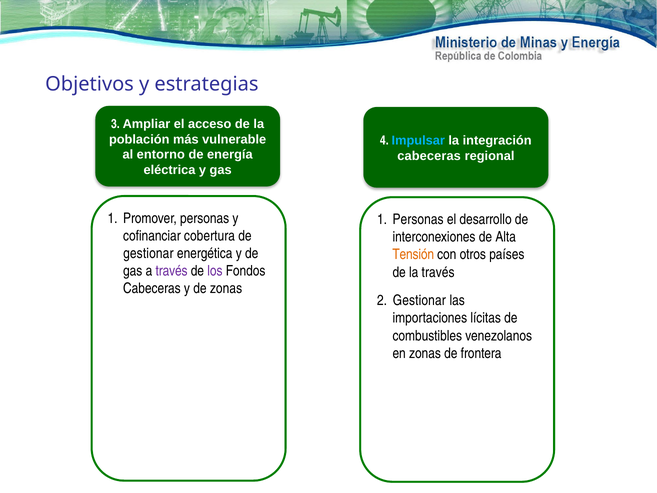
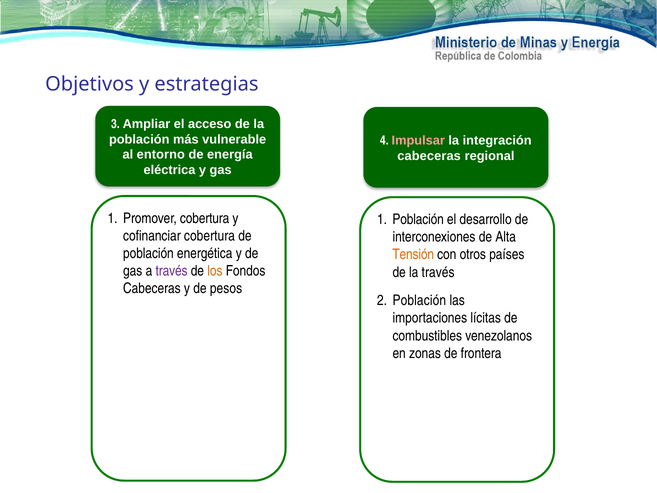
Impulsar colour: light blue -> pink (418, 140)
Promover personas: personas -> cobertura (205, 218)
1 Personas: Personas -> Población (418, 220)
gestionar: gestionar -> población (148, 253)
los colour: purple -> orange (215, 271)
de zonas: zonas -> pesos (226, 288)
Gestionar: Gestionar -> Población (419, 301)
